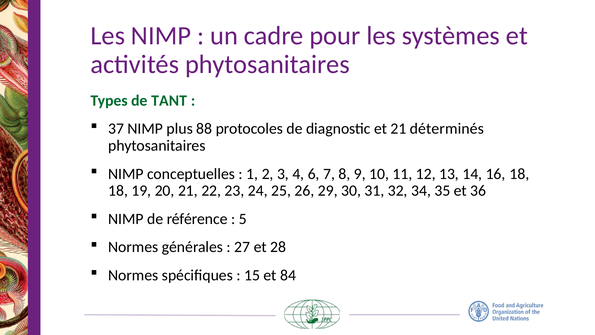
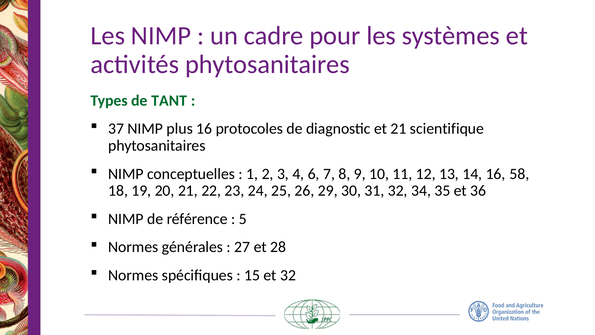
plus 88: 88 -> 16 (204, 129)
déterminés: déterminés -> scientifique (447, 129)
16 18: 18 -> 58 (519, 174)
et 84: 84 -> 32 (288, 275)
